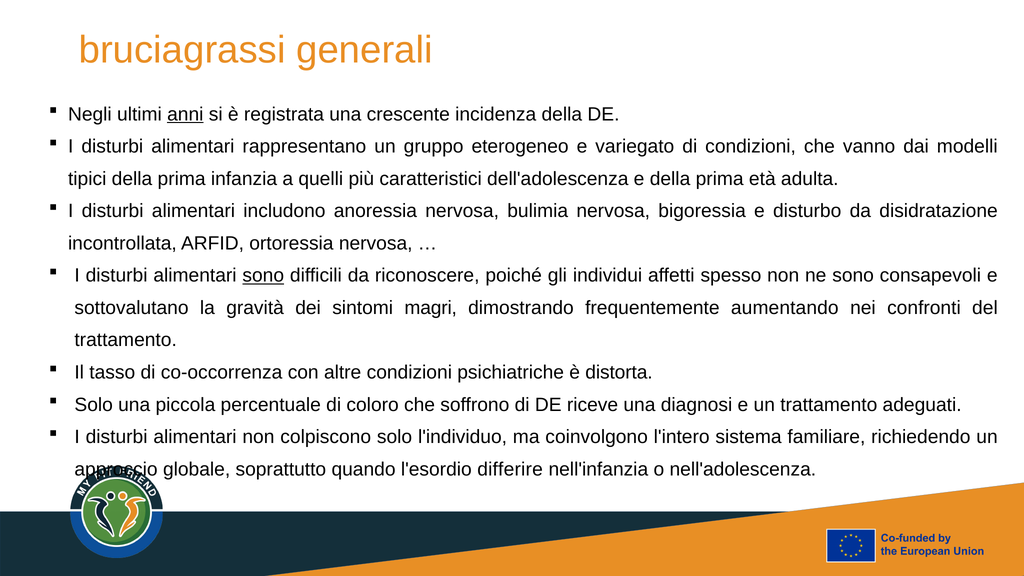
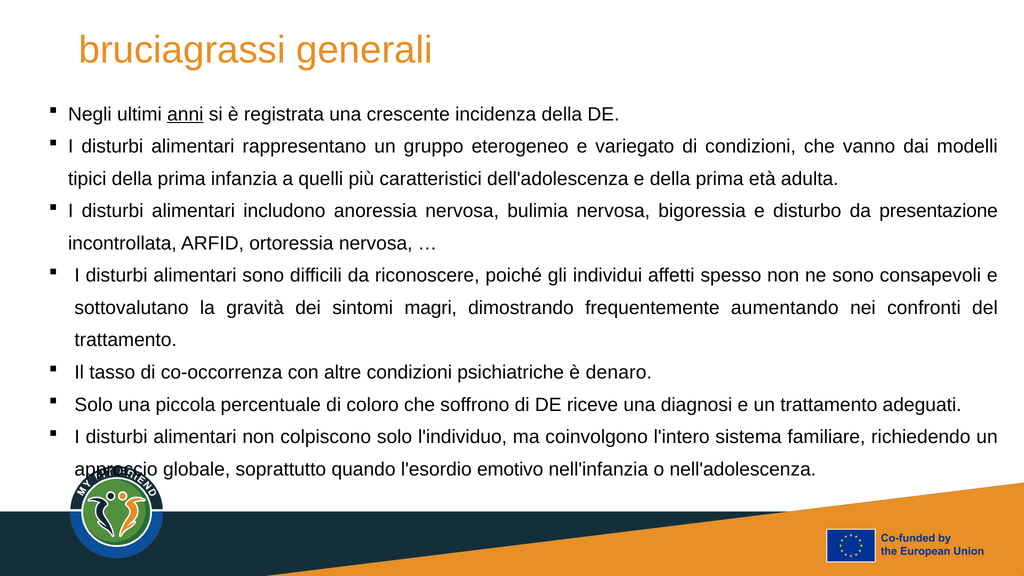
disidratazione: disidratazione -> presentazione (939, 211)
sono underline: present -> none (263, 276)
distorta: distorta -> denaro (619, 372)
differire: differire -> emotivo (510, 469)
